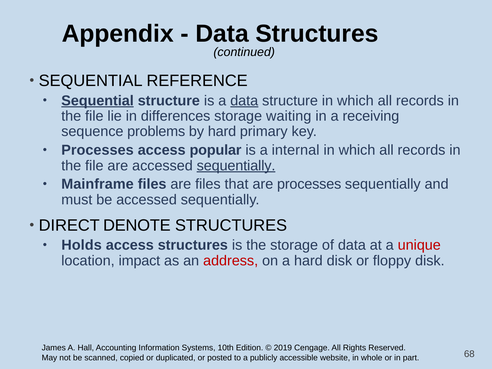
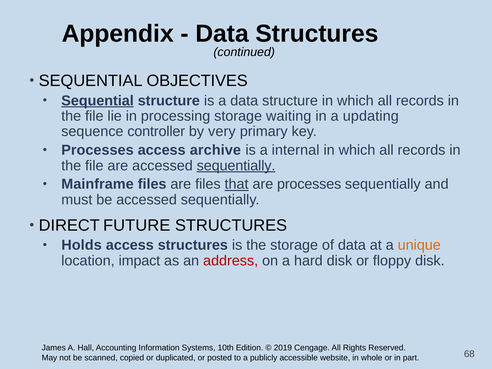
REFERENCE: REFERENCE -> OBJECTIVES (197, 81)
data underline: present -> none (244, 101)
differences: differences -> processing (176, 116)
receiving: receiving -> updating (371, 116)
problems: problems -> controller (156, 132)
by hard: hard -> very (222, 132)
popular: popular -> archive (215, 150)
that underline: none -> present (237, 184)
DENOTE: DENOTE -> FUTURE (137, 226)
unique colour: red -> orange (419, 245)
